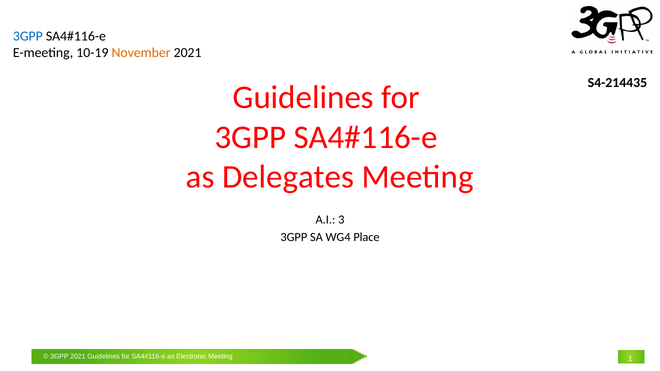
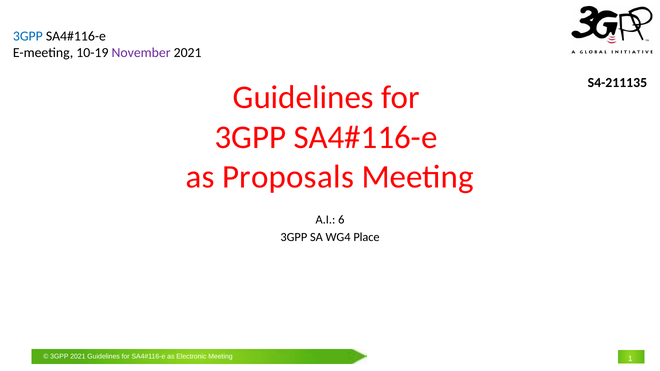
November colour: orange -> purple (141, 53)
S4-214435: S4-214435 -> S4-211135 (617, 83)
Delegates: Delegates -> Proposals (288, 177)
3: 3 -> 6 (341, 220)
